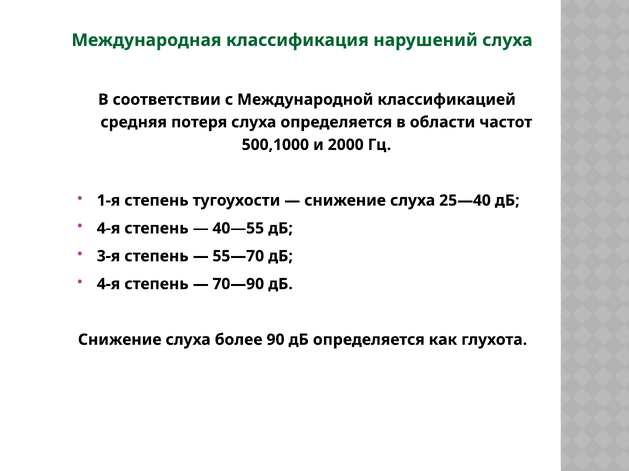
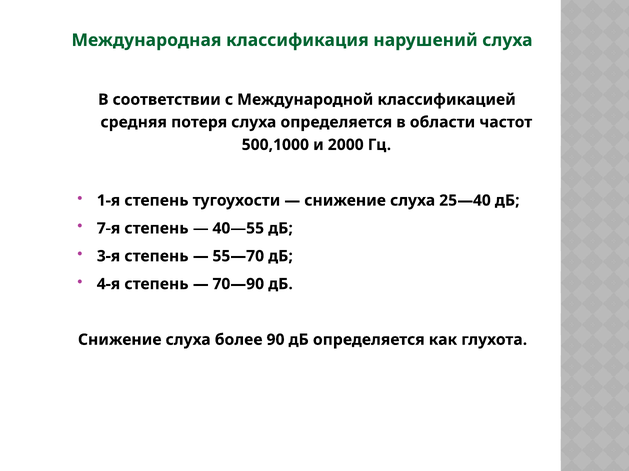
4-я: 4-я -> 7-я (109, 229)
